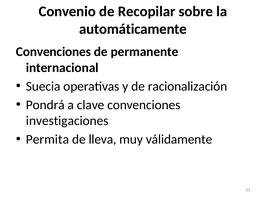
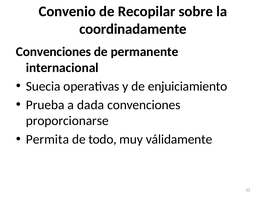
automáticamente: automáticamente -> coordinadamente (133, 29)
racionalización: racionalización -> enjuiciamiento (188, 86)
Pondrá: Pondrá -> Prueba (45, 105)
clave: clave -> dada (91, 105)
investigaciones: investigaciones -> proporcionarse (67, 121)
lleva: lleva -> todo (103, 140)
